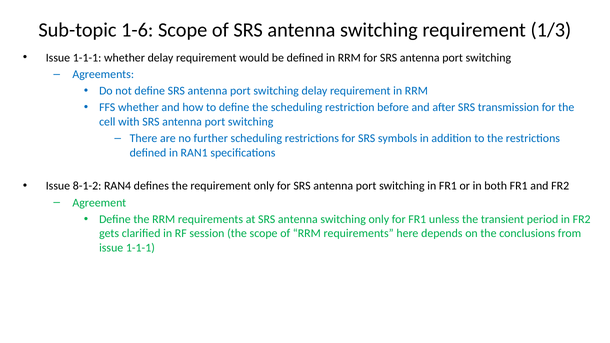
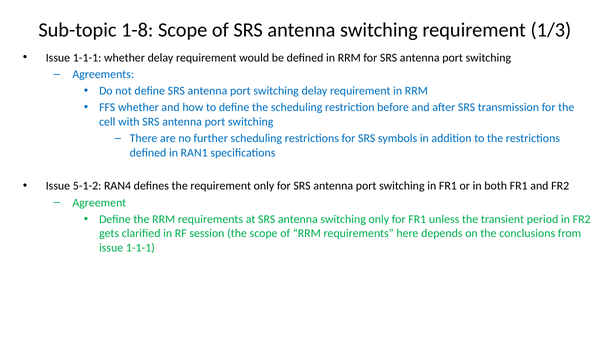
1-6: 1-6 -> 1-8 (137, 30)
8-1-2: 8-1-2 -> 5-1-2 (87, 186)
